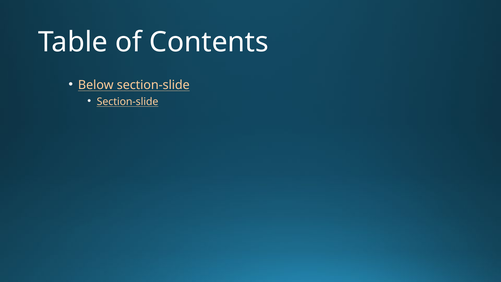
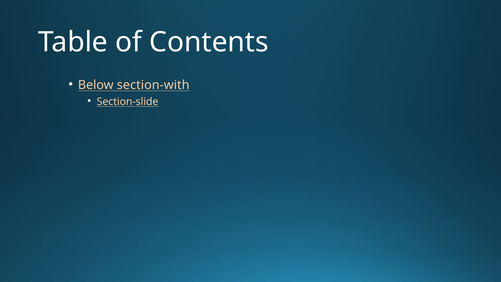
Below section-slide: section-slide -> section-with (153, 85)
